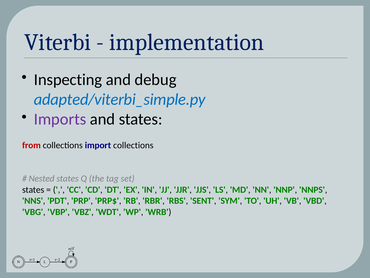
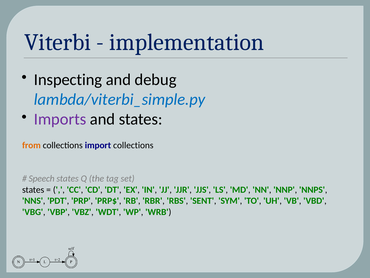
adapted/viterbi_simple.py: adapted/viterbi_simple.py -> lambda/viterbi_simple.py (120, 99)
from colour: red -> orange (31, 145)
Nested: Nested -> Speech (42, 178)
